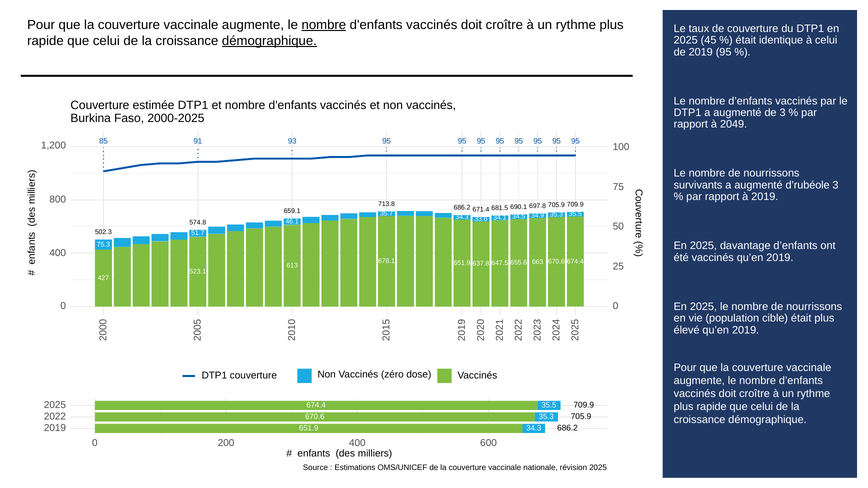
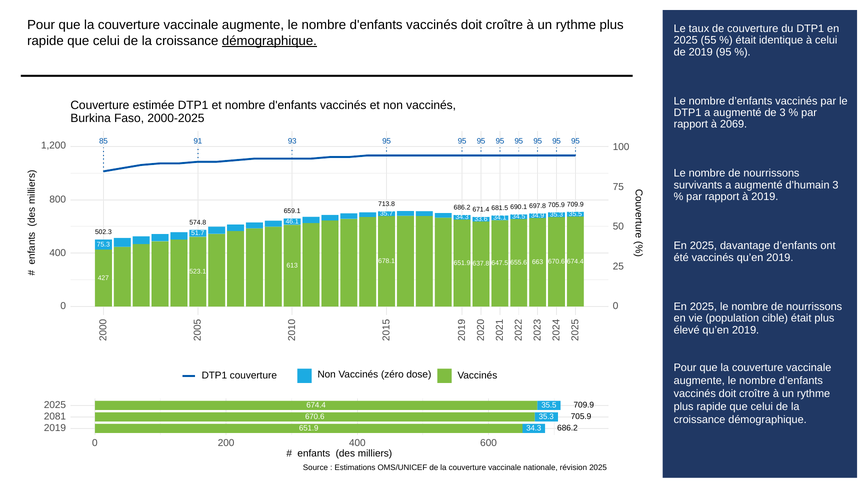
nombre underline: present -> none (324, 25)
45: 45 -> 55 (709, 40)
2049: 2049 -> 2069 (734, 124)
d’rubéole: d’rubéole -> d’humain (808, 185)
2022: 2022 -> 2081 (55, 417)
